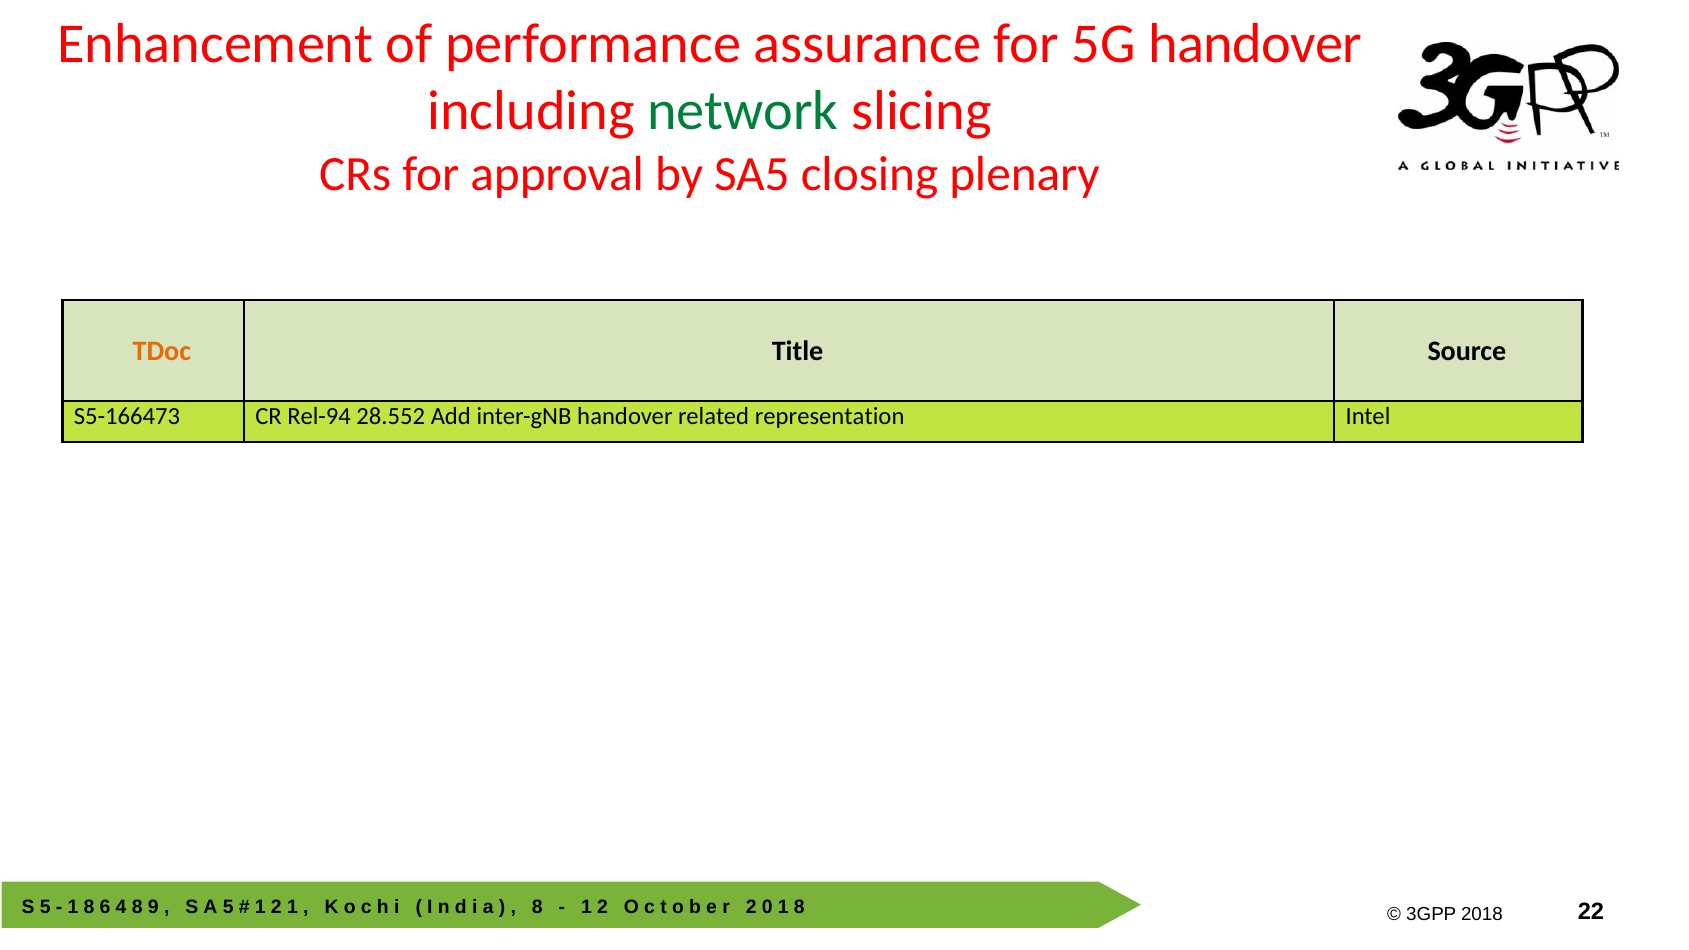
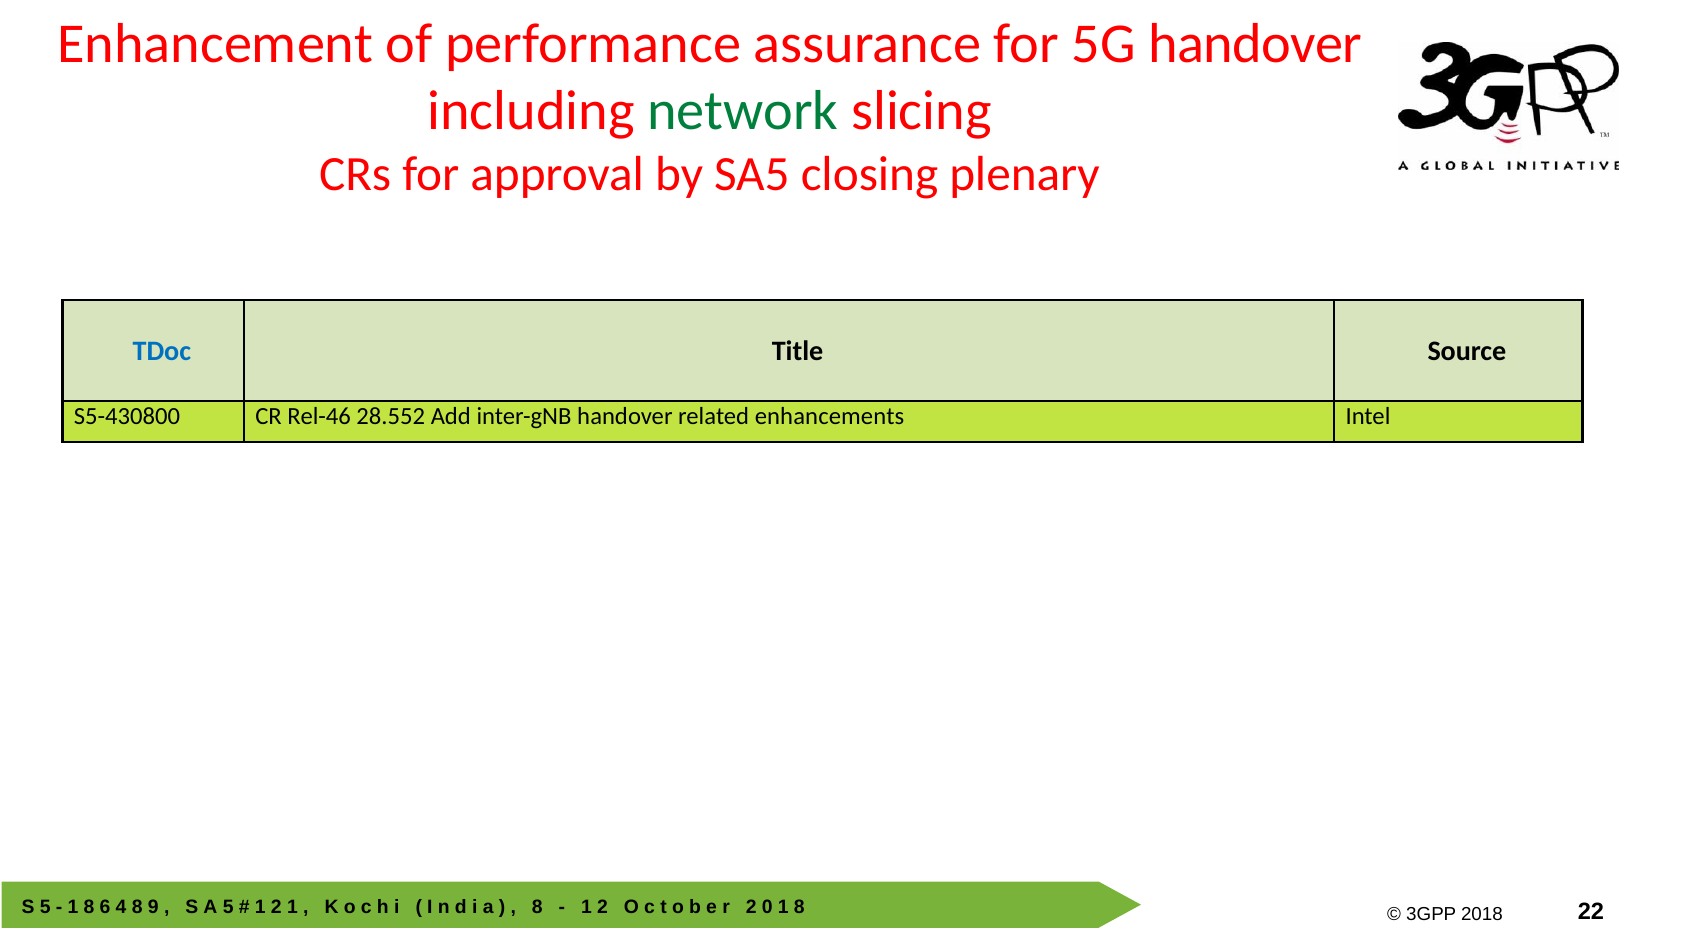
TDoc colour: orange -> blue (162, 351)
S5-166473: S5-166473 -> S5-430800 (127, 417)
Rel-94: Rel-94 -> Rel-46 (319, 417)
representation: representation -> enhancements (830, 417)
